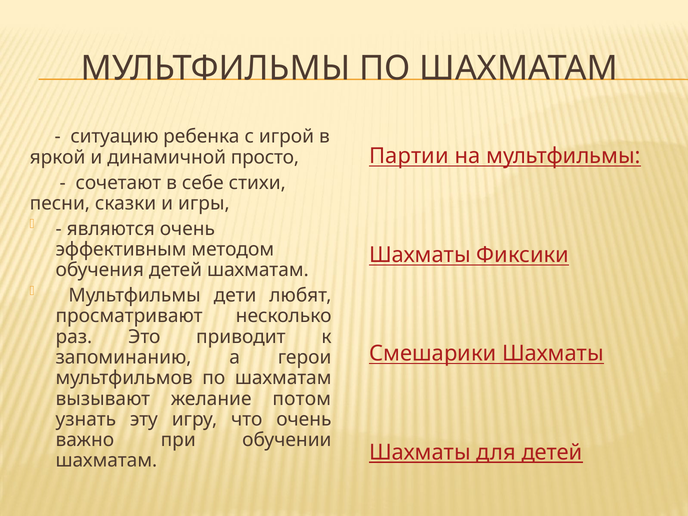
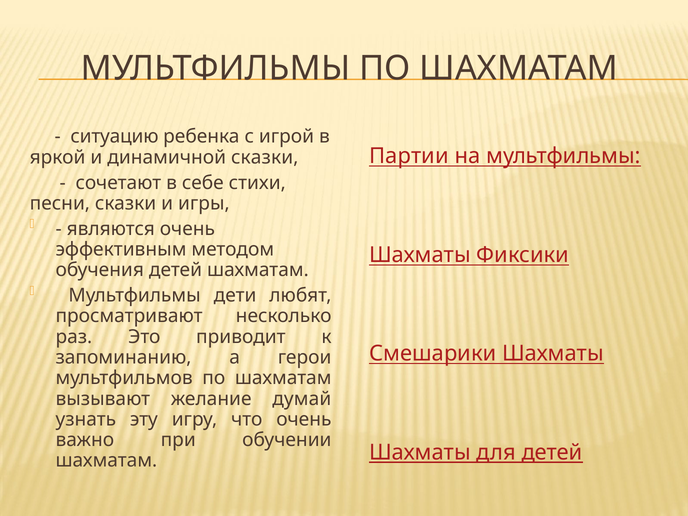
динамичной просто: просто -> сказки (265, 157)
потом: потом -> думай (302, 399)
